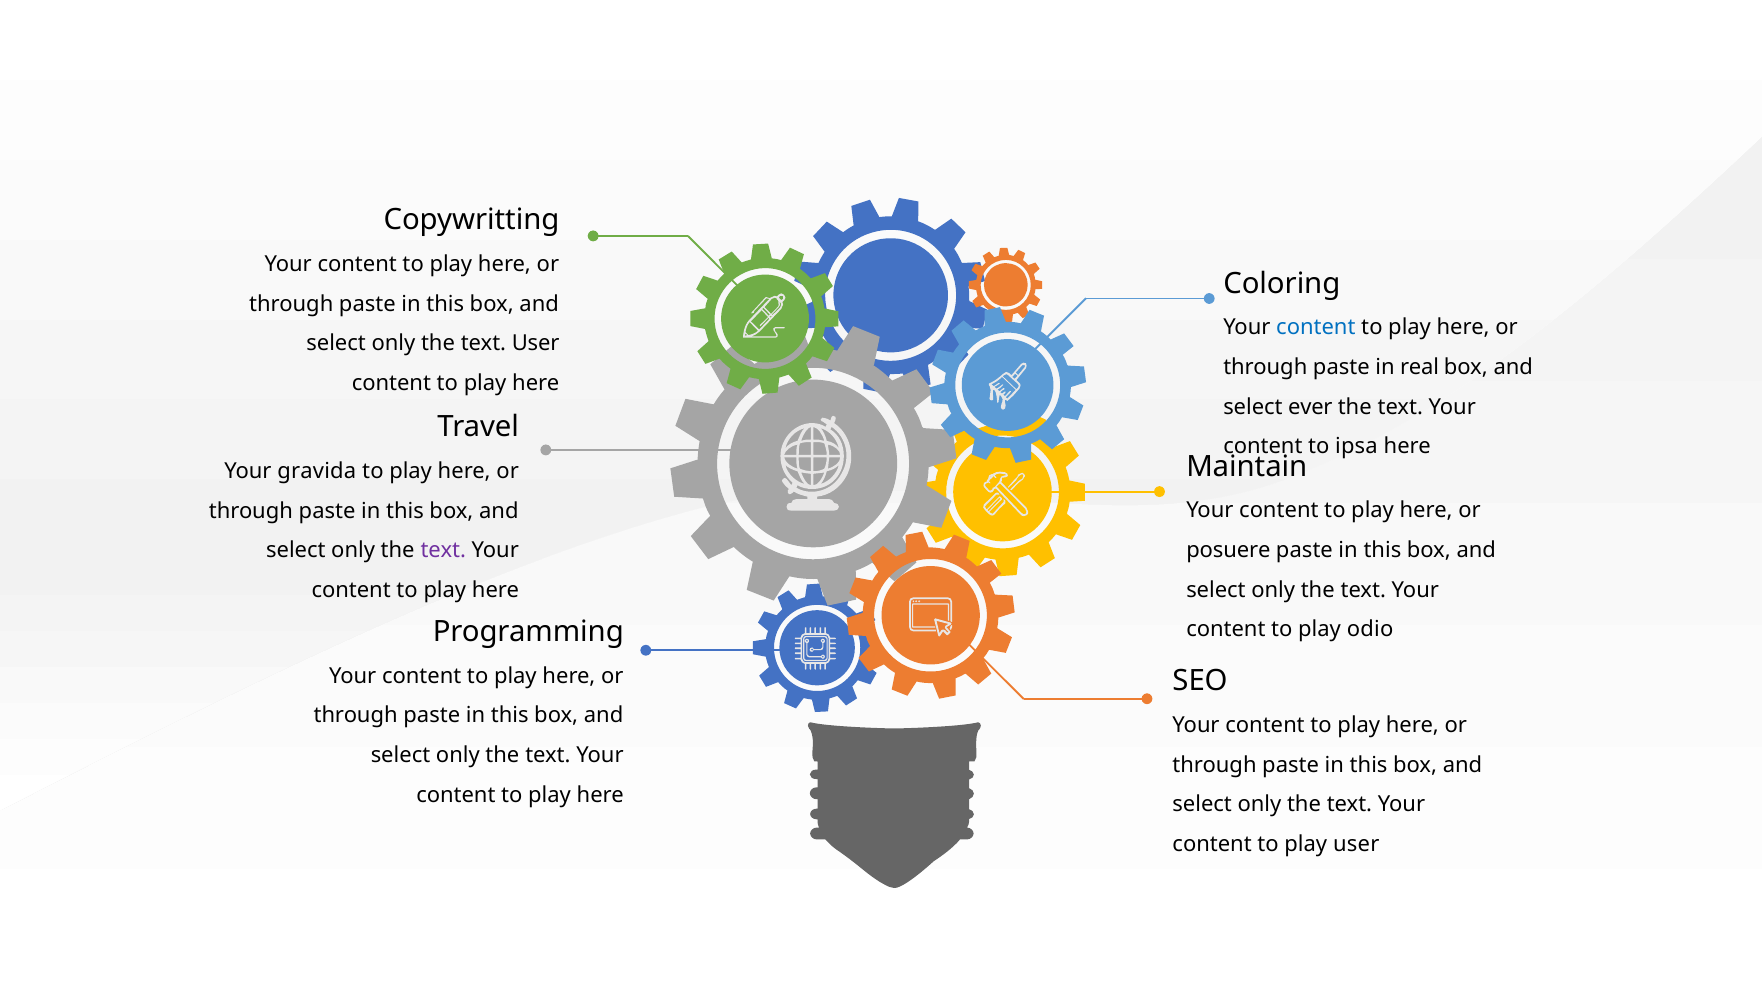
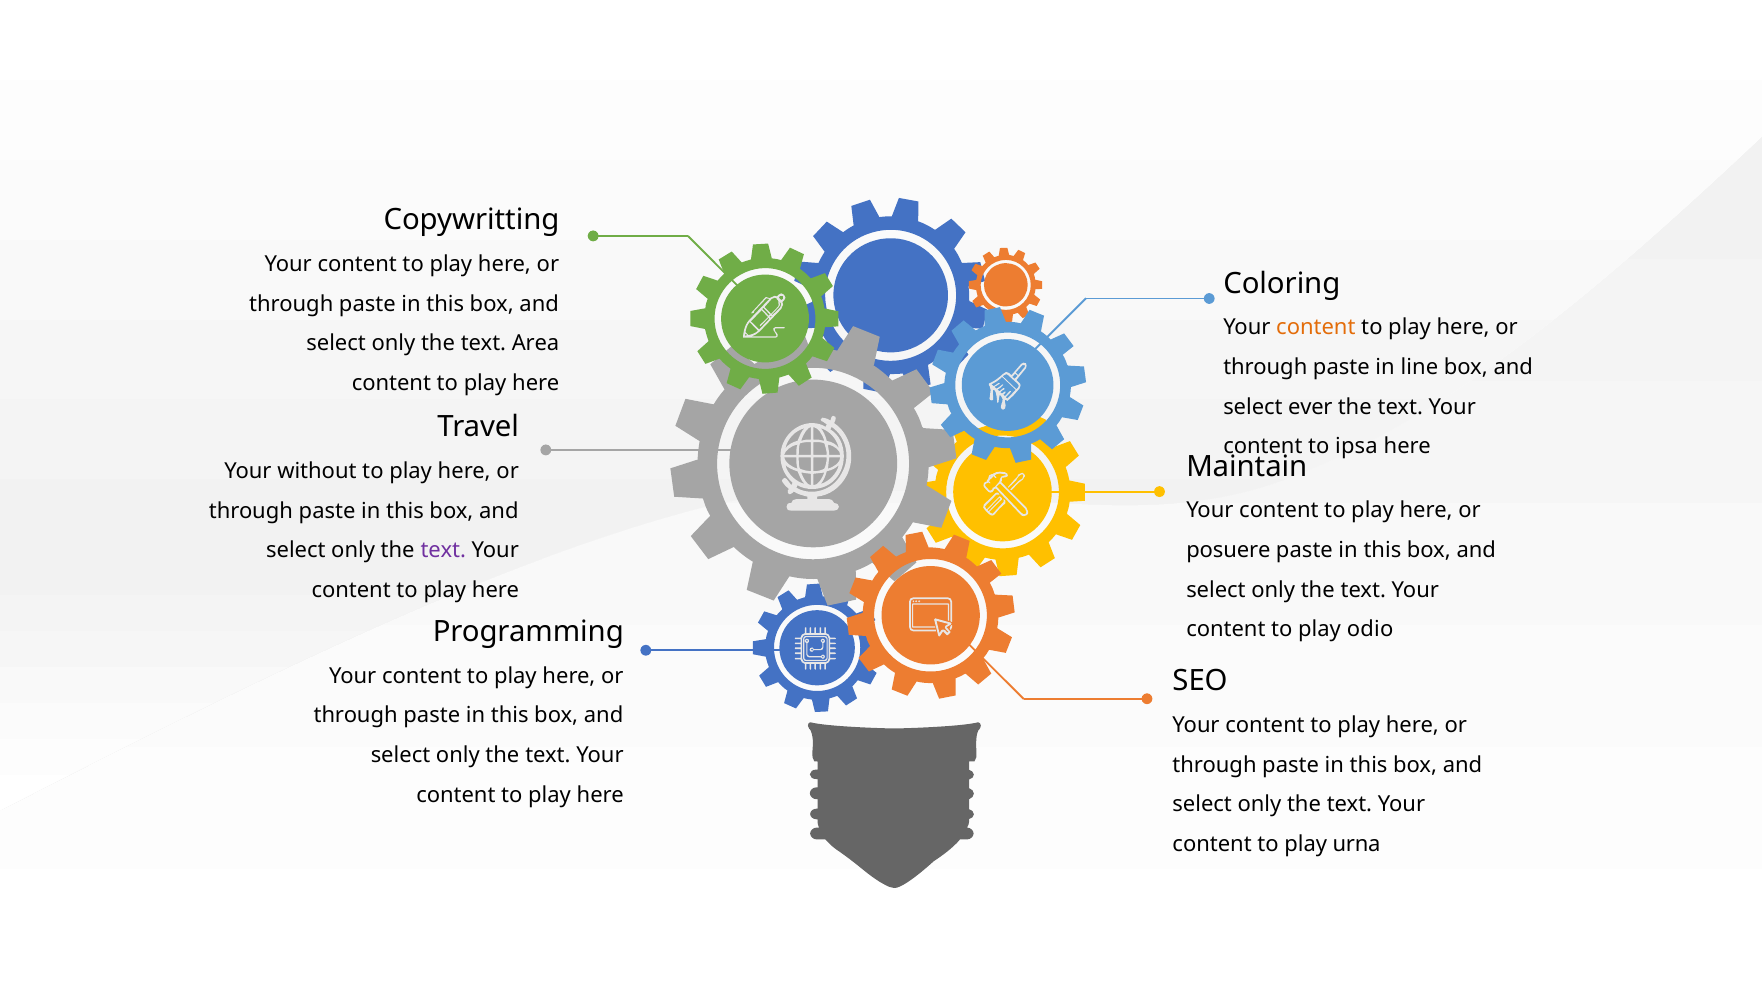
content colour: blue -> orange (1316, 328)
text User: User -> Area (536, 344)
real: real -> line (1419, 367)
gravida: gravida -> without (317, 471)
play user: user -> urna (1357, 844)
